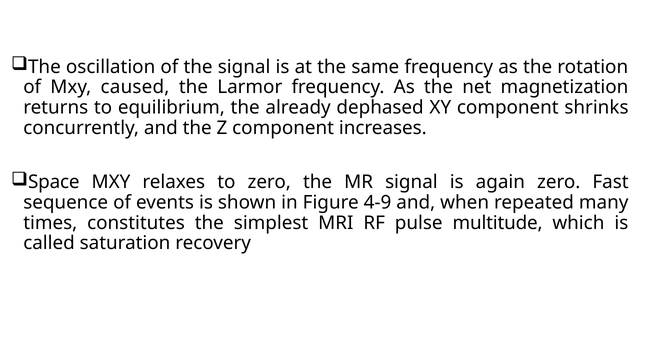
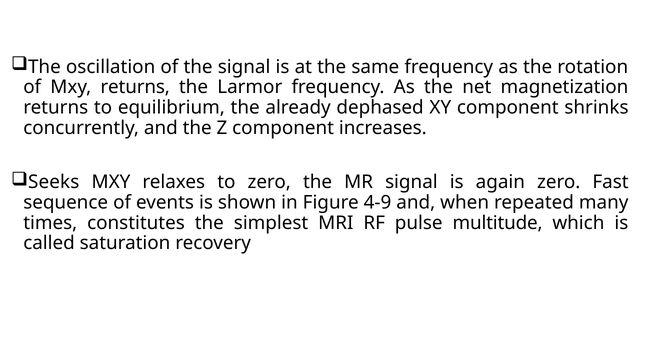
Mxy caused: caused -> returns (135, 87)
Space: Space -> Seeks (54, 182)
